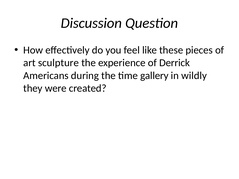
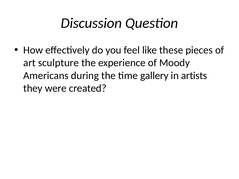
Derrick: Derrick -> Moody (175, 63)
wildly: wildly -> artists (194, 76)
